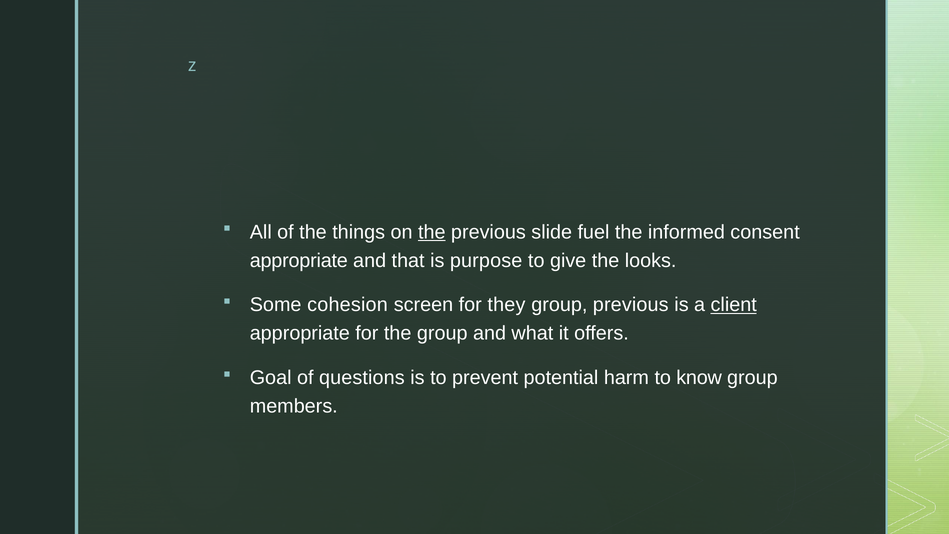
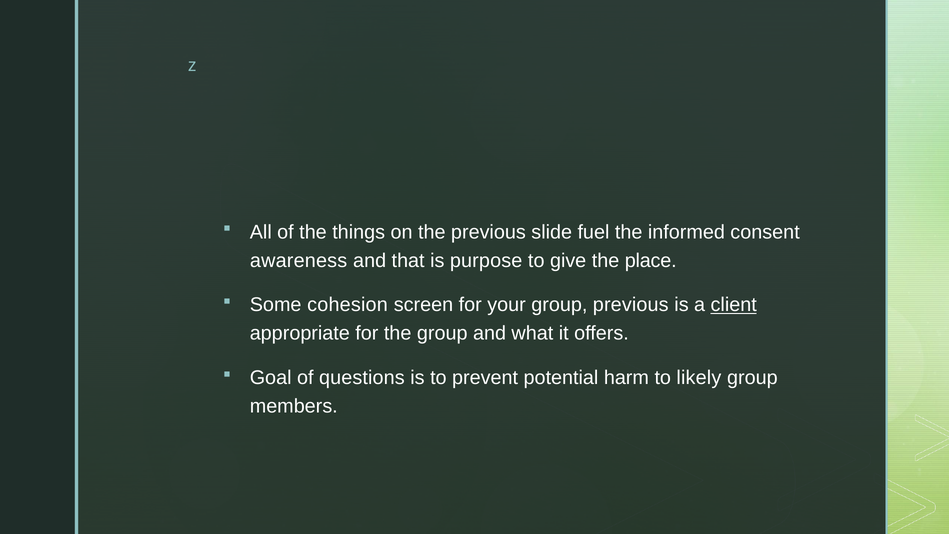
the underline: present -> none (432, 232)
appropriate: appropriate -> awareness (299, 261)
looks: looks -> place (651, 261)
they: they -> your (507, 305)
know: know -> likely (699, 378)
